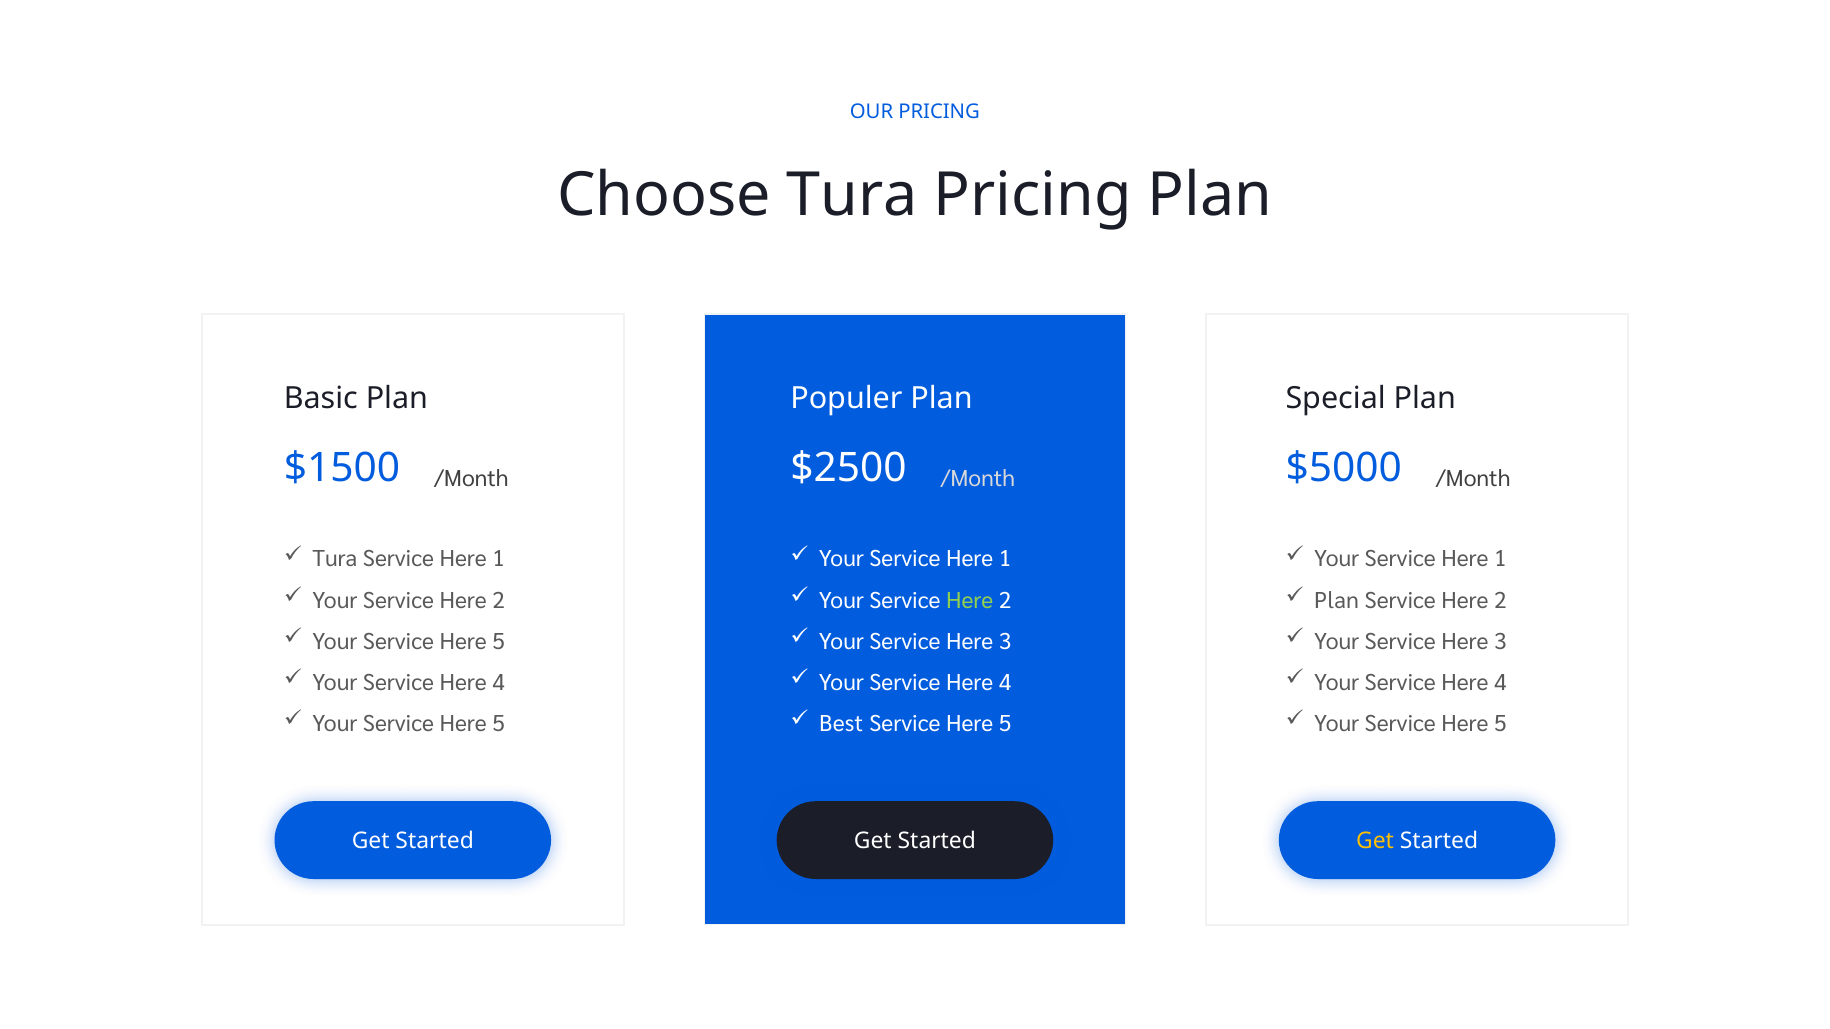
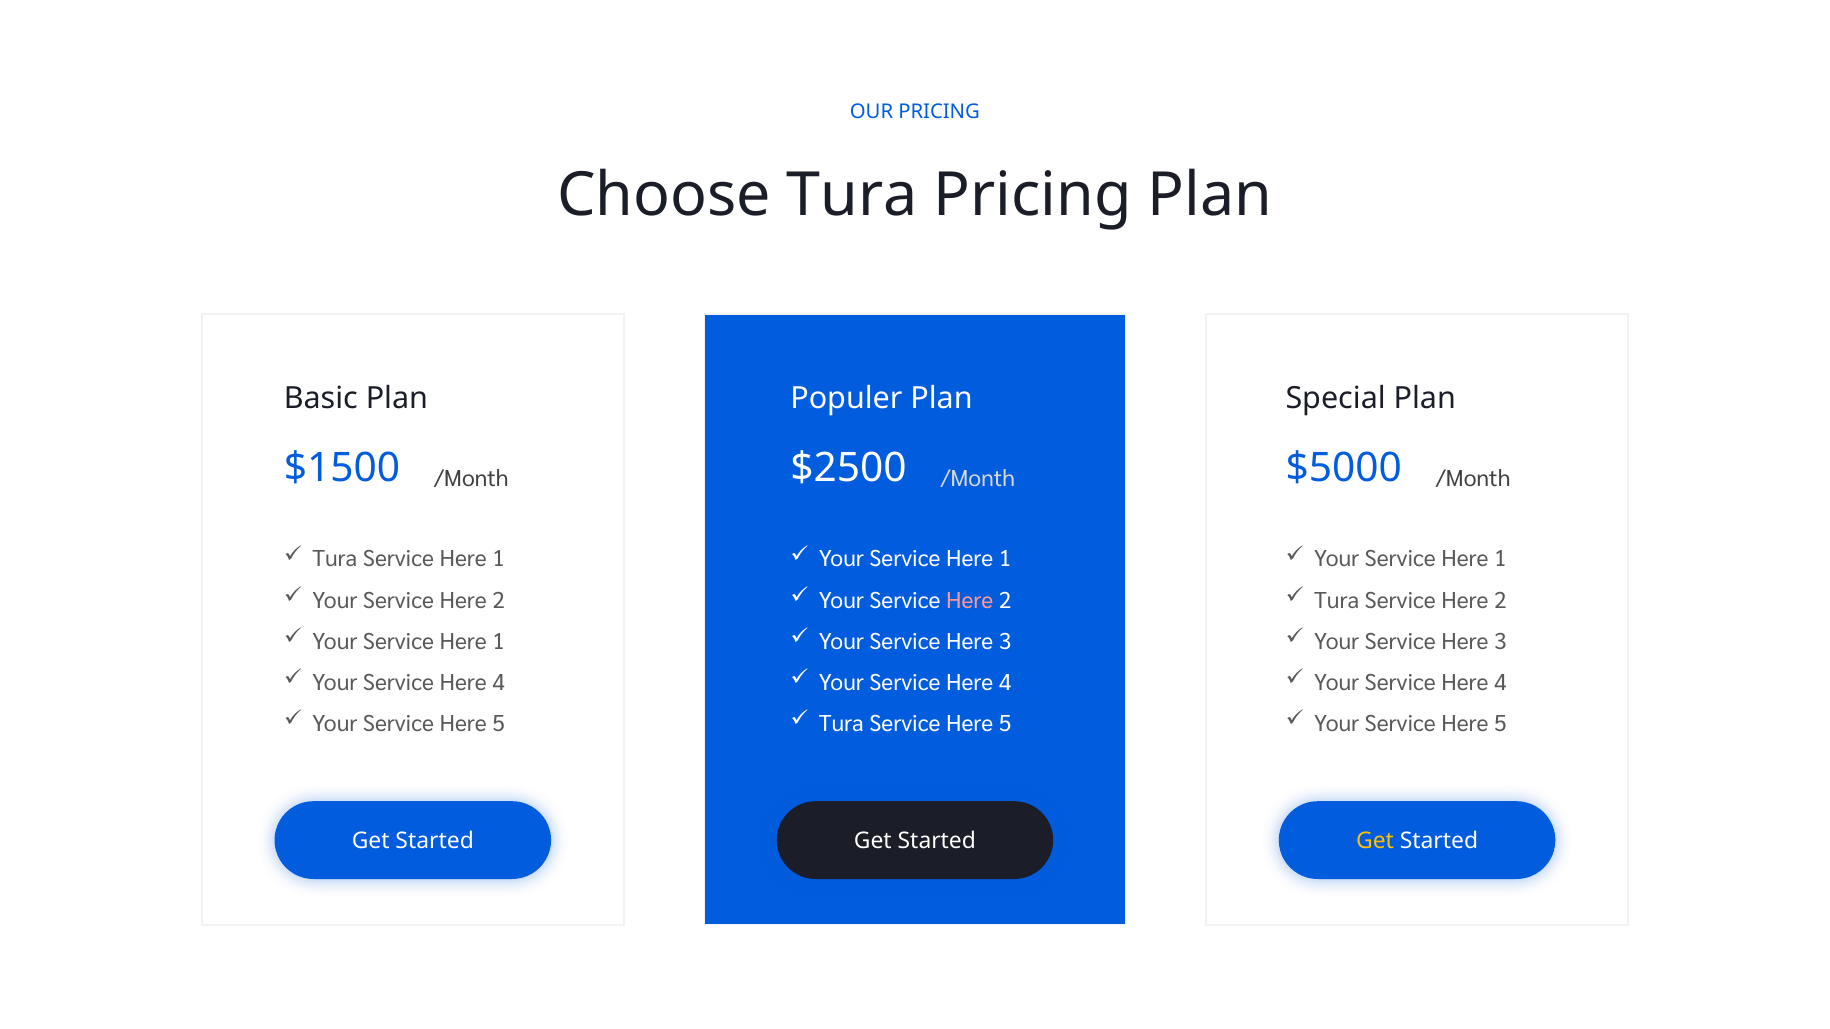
Here colour: light green -> pink (970, 601)
Plan: Plan -> Tura (1337, 601)
5: 5 -> 1 (499, 642)
Best: Best -> Tura (841, 724)
